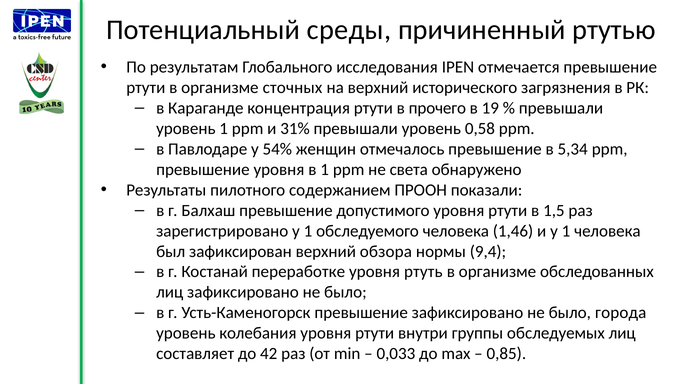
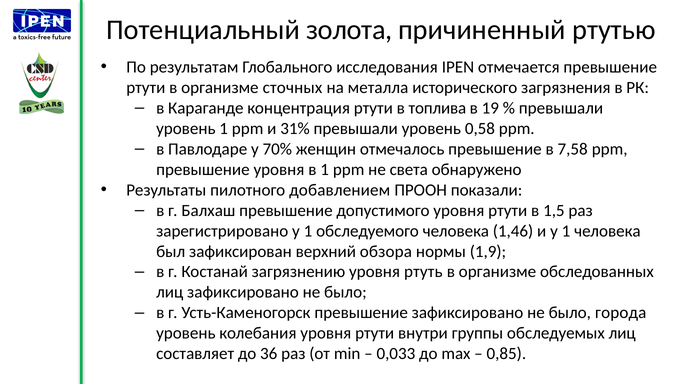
среды: среды -> золота (349, 30)
на верхний: верхний -> металла (378, 87)
прочего: прочего -> топлива (437, 108)
54%: 54% -> 70% (277, 149)
5,34: 5,34 -> 7,58 (573, 149)
содержанием: содержанием -> добавлением (340, 190)
9,4: 9,4 -> 1,9 (488, 251)
переработке: переработке -> загрязнению (298, 272)
42: 42 -> 36 (269, 353)
